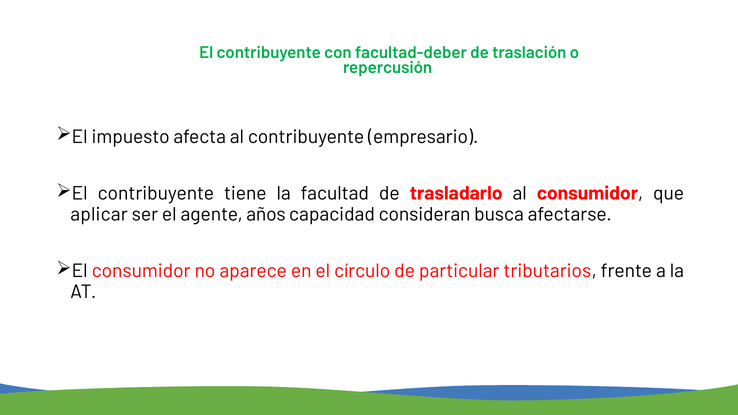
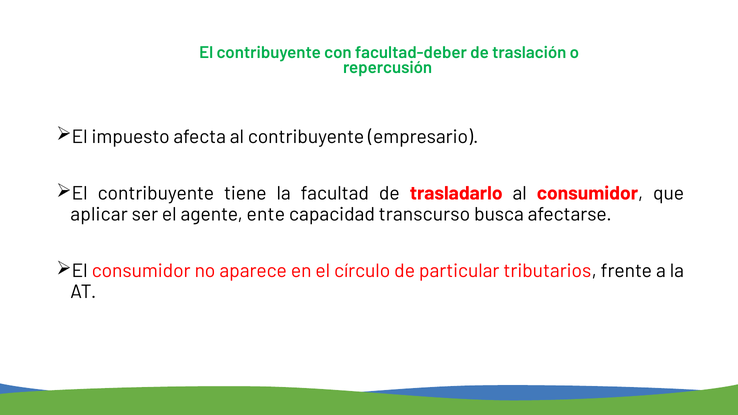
años: años -> ente (266, 214)
consideran: consideran -> transcurso (424, 214)
